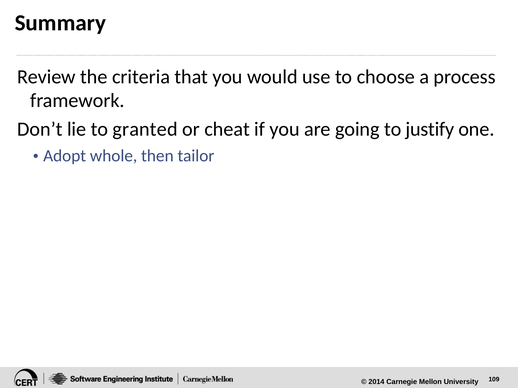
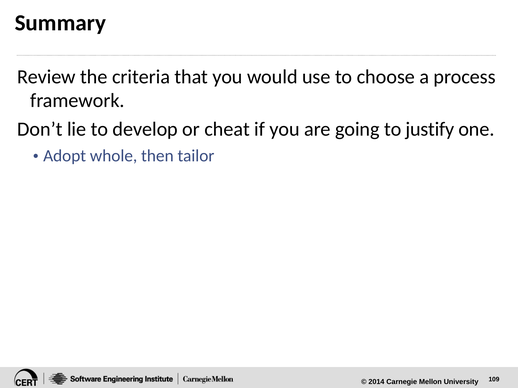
granted: granted -> develop (145, 129)
